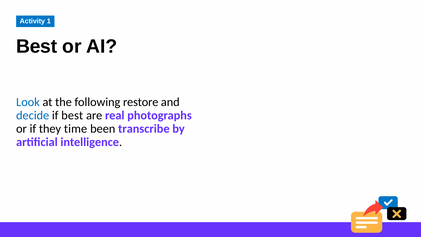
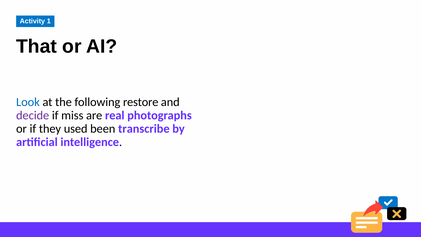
Best: Best -> That (37, 46)
decide colour: blue -> purple (33, 115)
if best: best -> miss (72, 115)
time: time -> used (76, 129)
